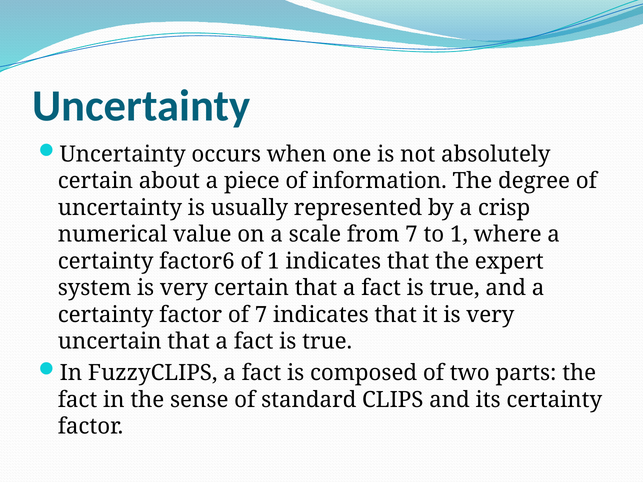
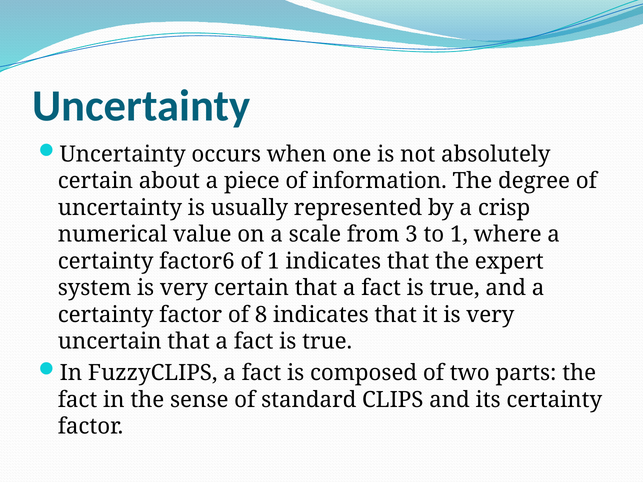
from 7: 7 -> 3 (411, 235)
of 7: 7 -> 8 (261, 315)
